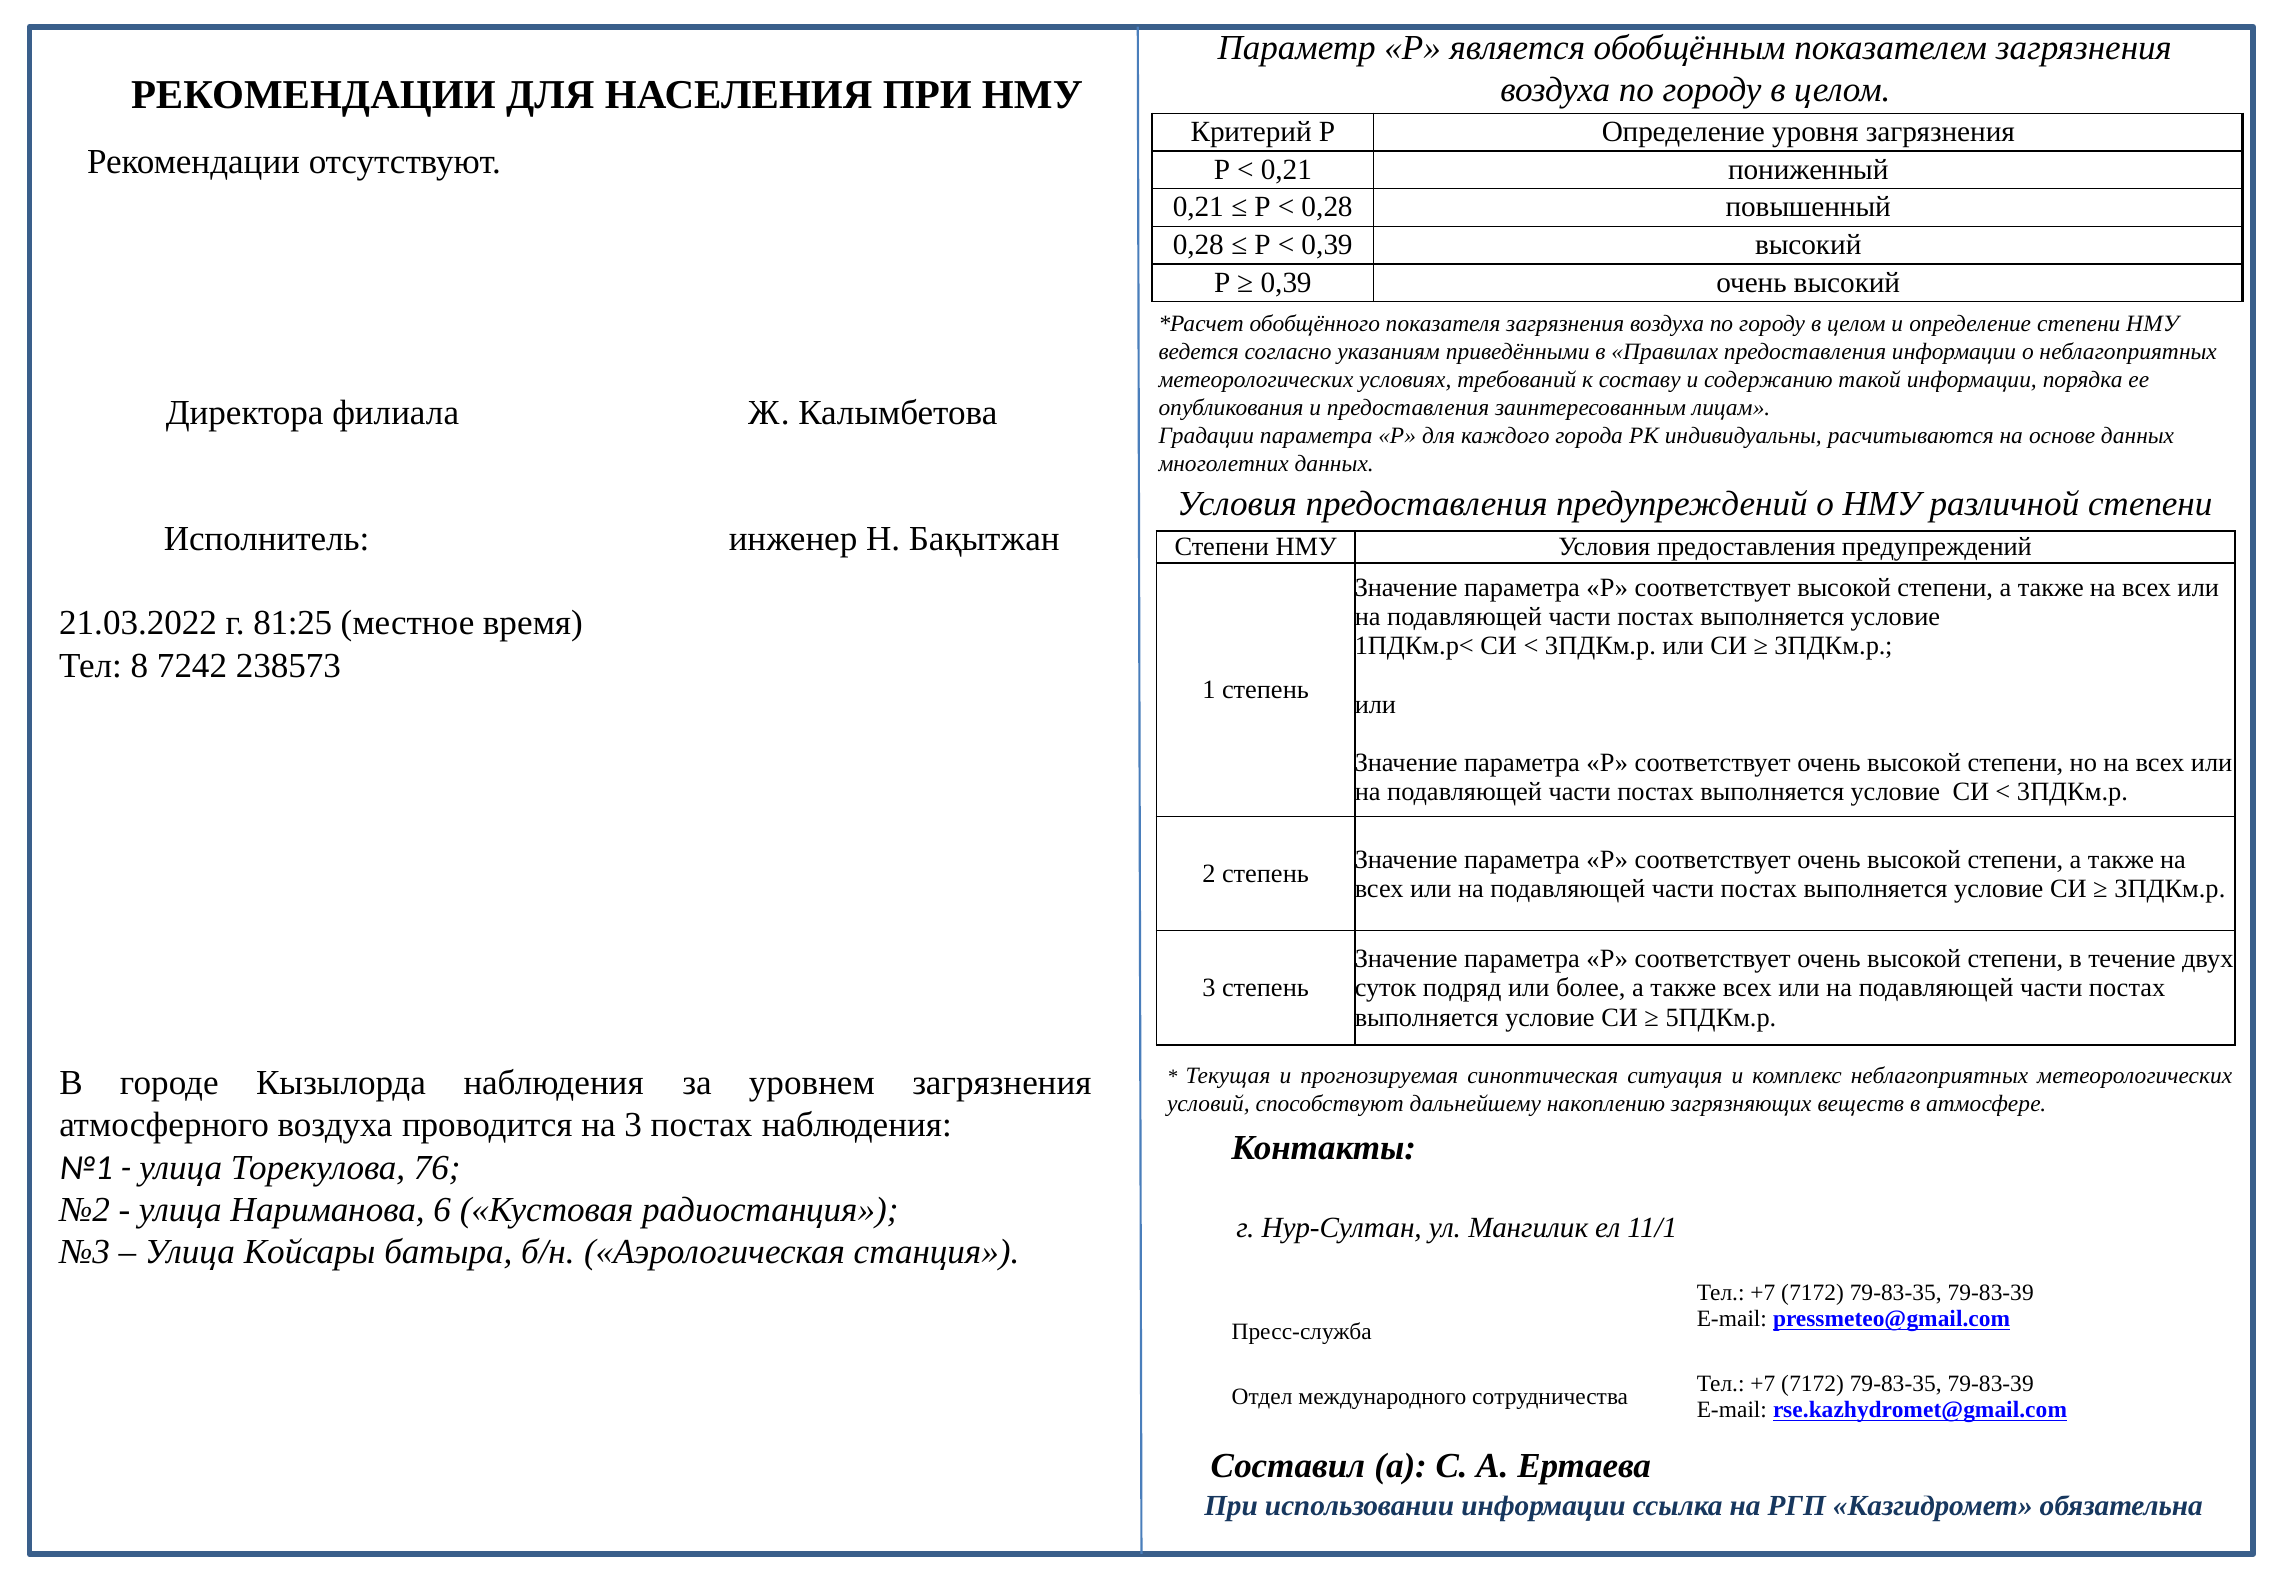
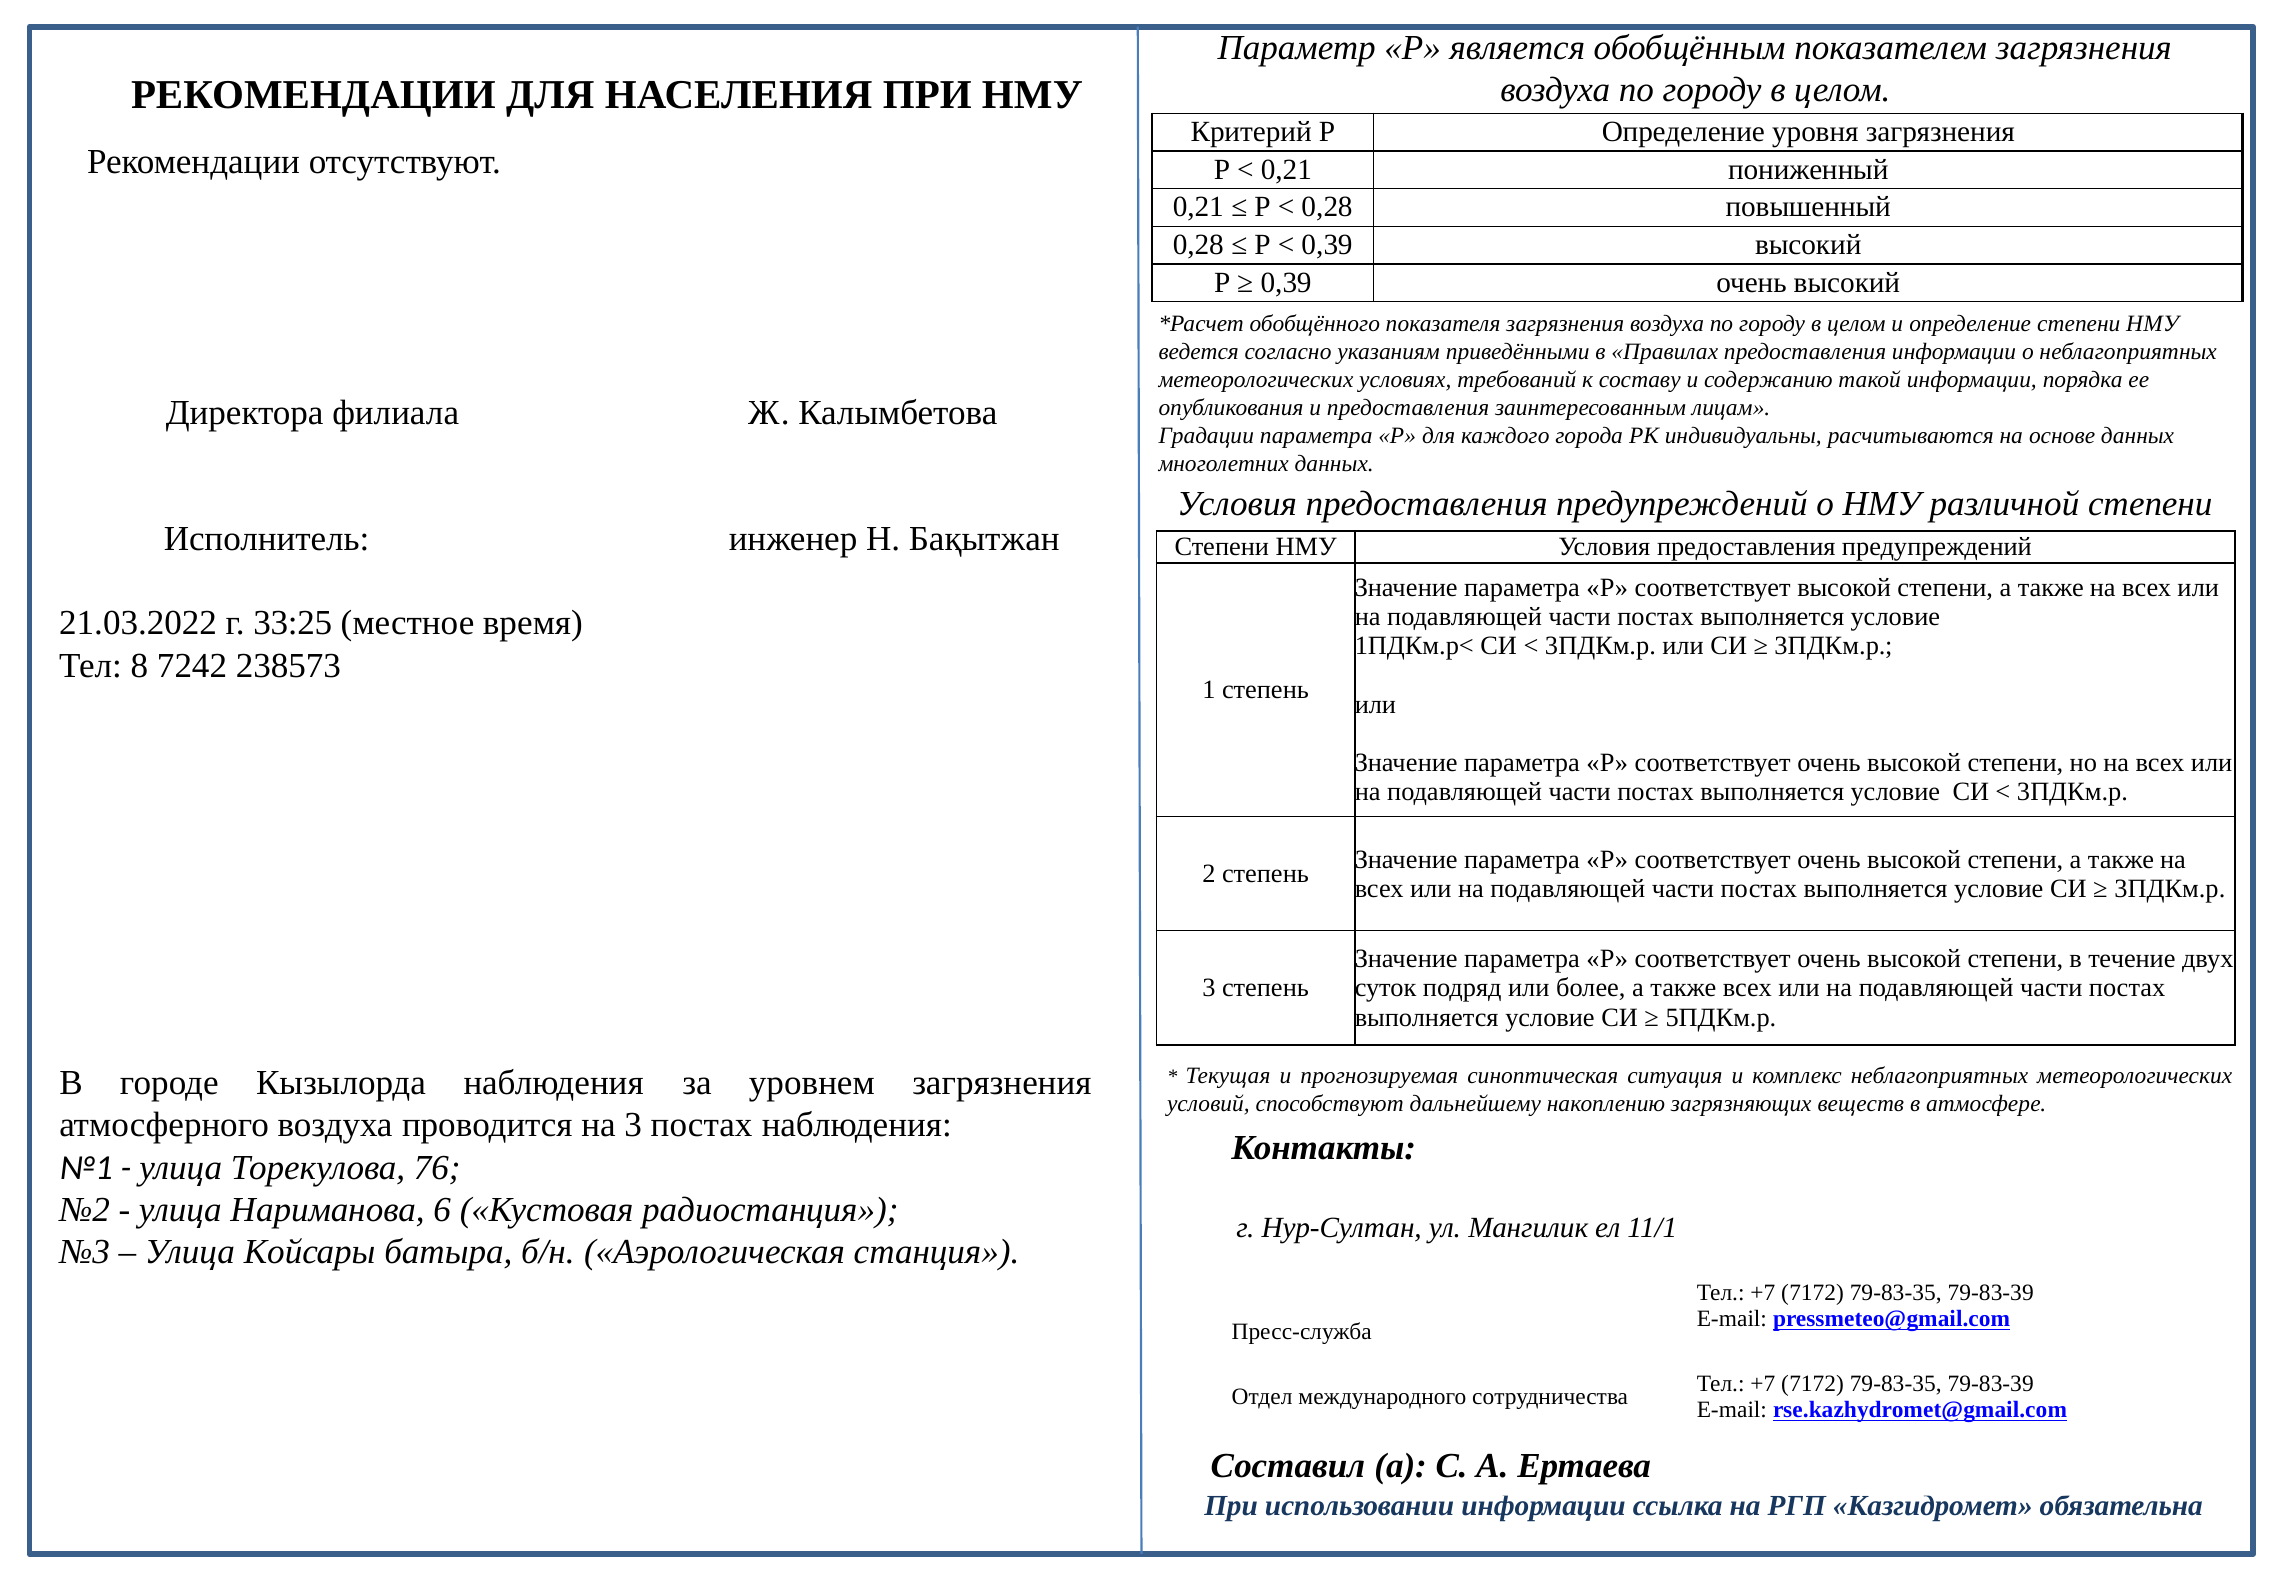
81:25: 81:25 -> 33:25 (293, 623)
